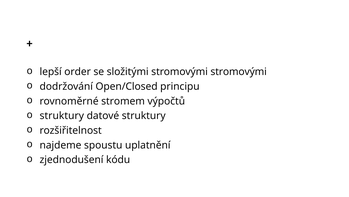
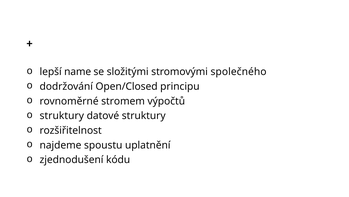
order: order -> name (78, 72)
stromovými stromovými: stromovými -> společného (239, 72)
